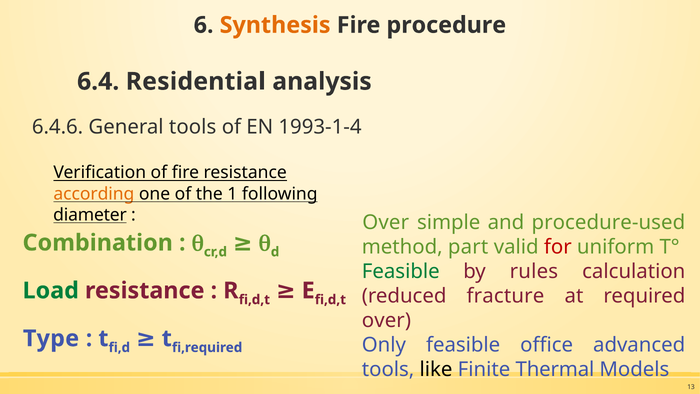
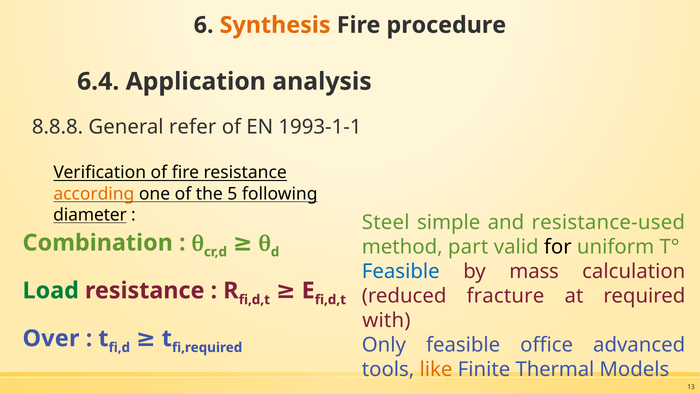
Residential: Residential -> Application (196, 81)
6.4.6: 6.4.6 -> 8.8.8 (58, 127)
General tools: tools -> refer (193, 127)
1993-1-4: 1993-1-4 -> 1993-1-1 (320, 127)
1: 1 -> 5 (232, 194)
Over: Over -> Steel (386, 222)
procedure-used: procedure-used -> resistance-used (608, 222)
for colour: red -> black (558, 247)
Feasible colour: green -> blue (401, 271)
rules: rules -> mass (534, 271)
over: over -> with (386, 320)
Type: Type -> Over (51, 338)
like colour: black -> orange (436, 369)
